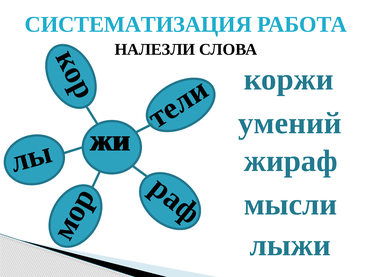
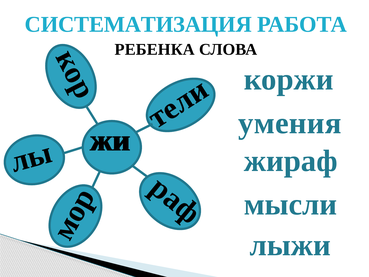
НАЛЕЗЛИ: НАЛЕЗЛИ -> РЕБЕНКА (155, 49)
умений: умений -> умения (290, 123)
